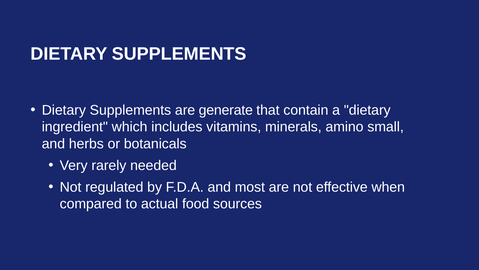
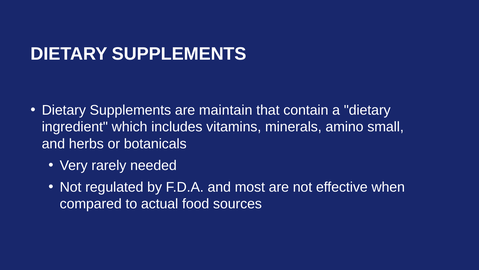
generate: generate -> maintain (226, 110)
